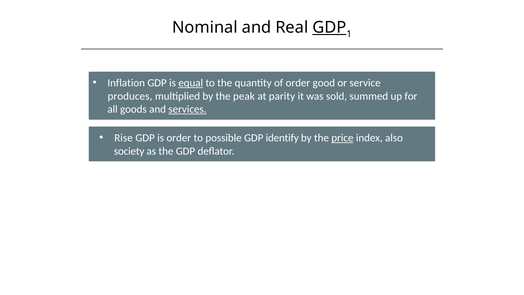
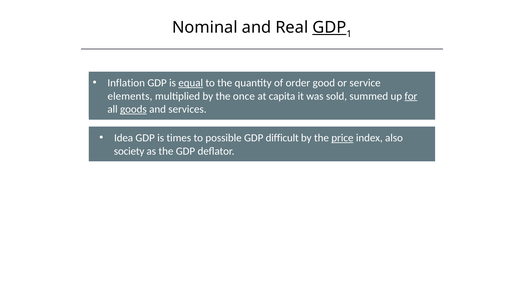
produces: produces -> elements (130, 96)
peak: peak -> once (244, 96)
parity: parity -> capita (282, 96)
for underline: none -> present (411, 96)
goods underline: none -> present (133, 109)
services underline: present -> none (187, 109)
Rise: Rise -> Idea (124, 138)
is order: order -> times (179, 138)
identify: identify -> difficult (282, 138)
